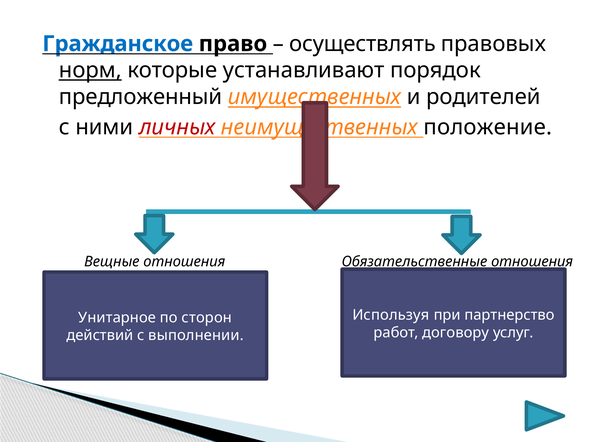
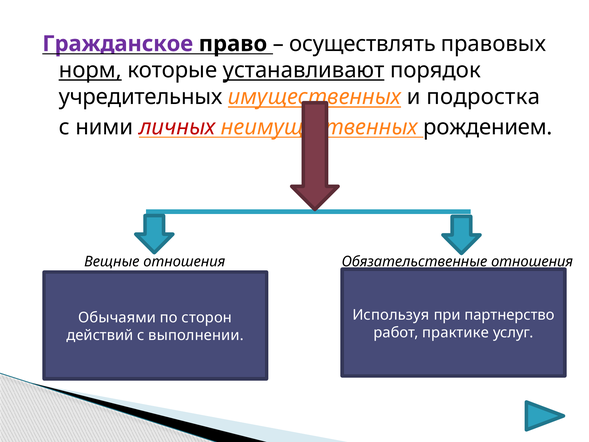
Гражданское colour: blue -> purple (118, 44)
устанавливают underline: none -> present (304, 70)
предложенный: предложенный -> учредительных (141, 97)
родителей: родителей -> подростка (483, 97)
положение: положение -> рождением (488, 127)
Унитарное: Унитарное -> Обычаями (117, 317)
договору: договору -> практике (456, 332)
